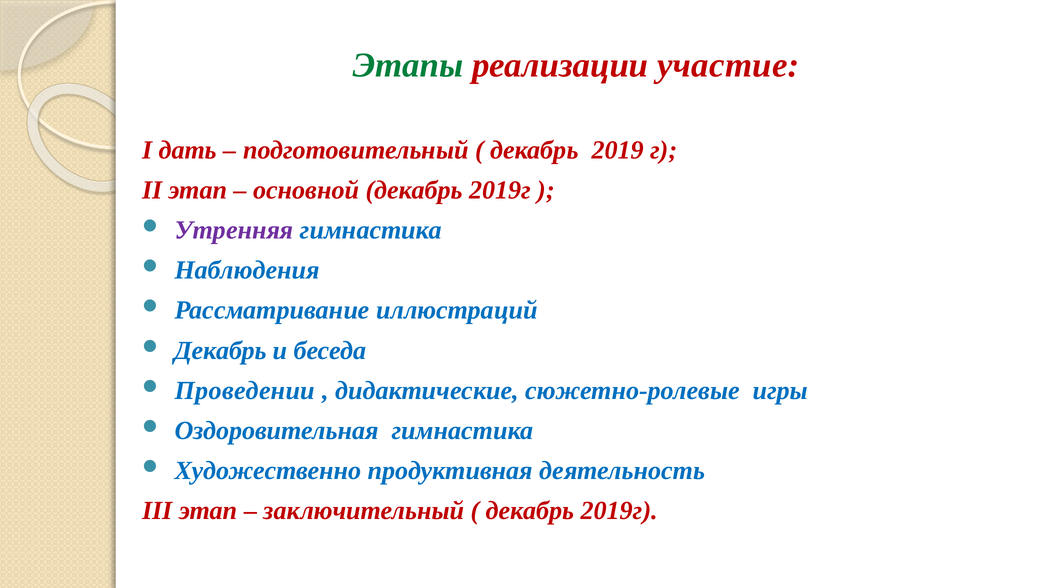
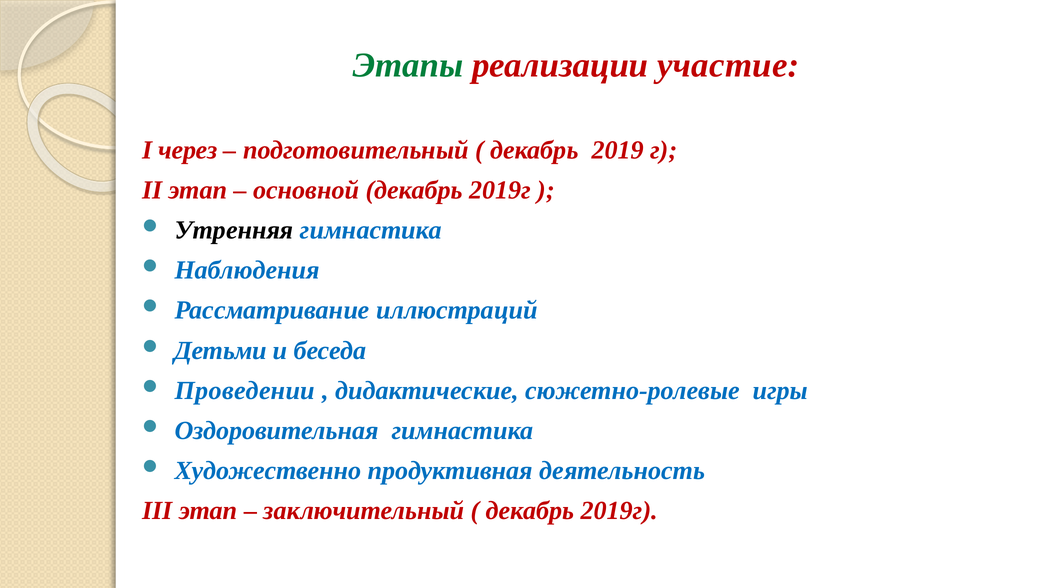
дать: дать -> через (188, 150)
Утренняя colour: purple -> black (234, 230)
Декабрь: Декабрь -> Детьми (220, 350)
